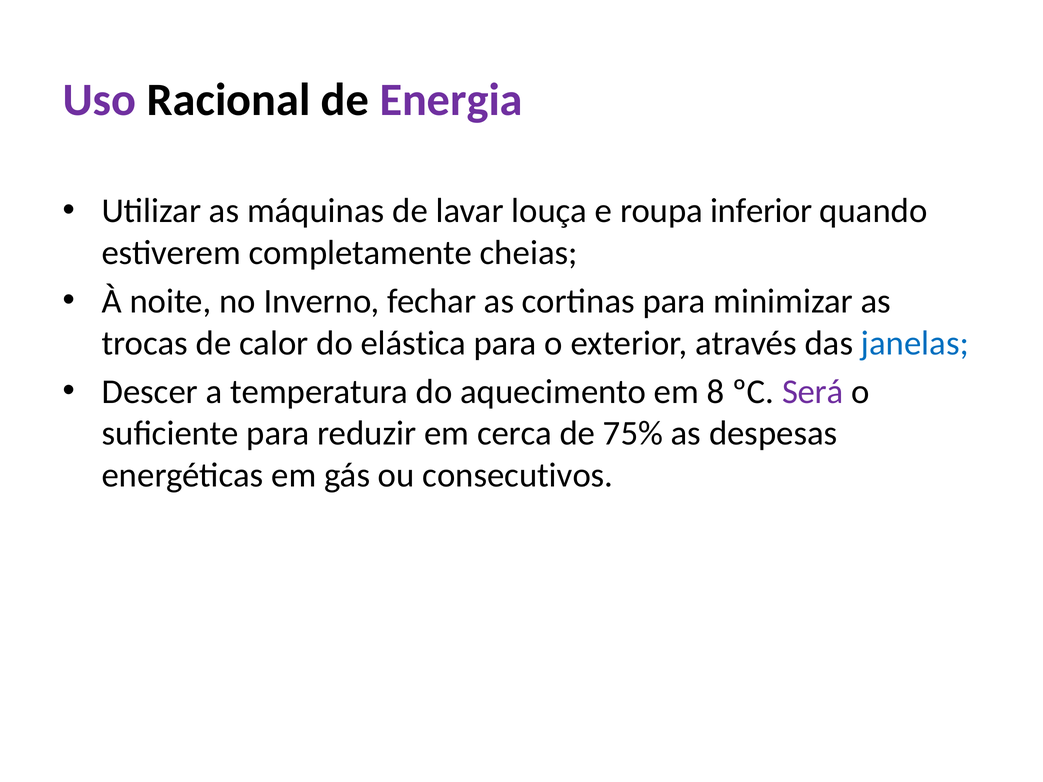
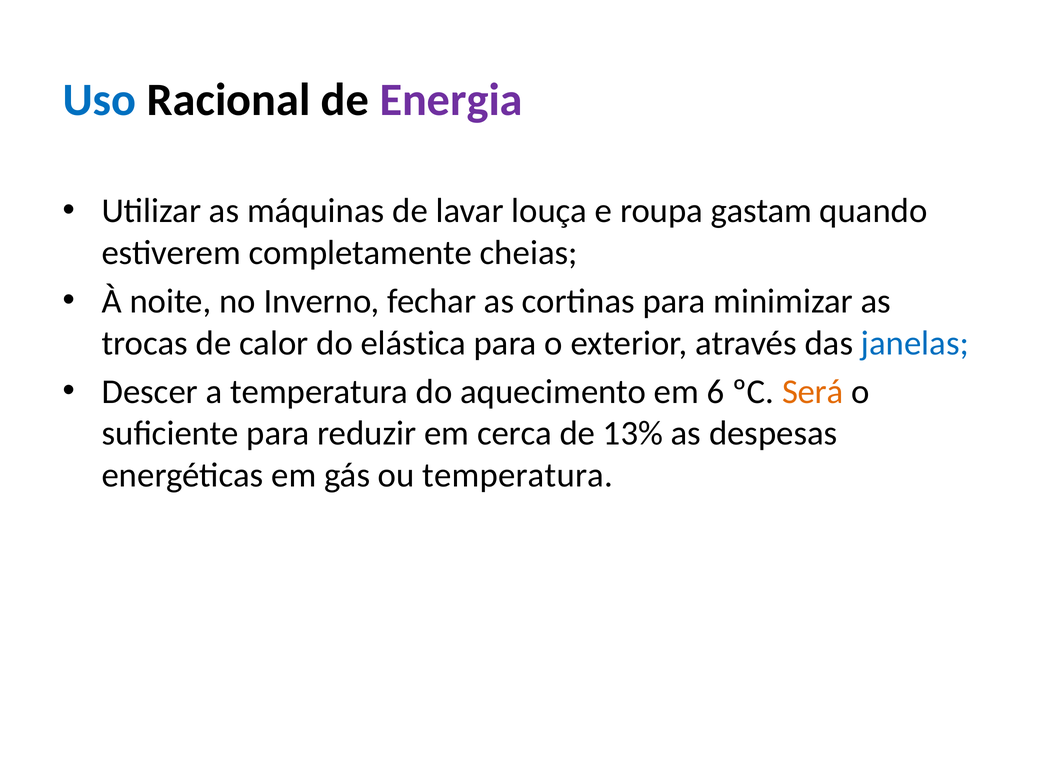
Uso colour: purple -> blue (99, 100)
inferior: inferior -> gastam (761, 211)
8: 8 -> 6 (716, 392)
Será colour: purple -> orange (813, 392)
75%: 75% -> 13% (633, 434)
ou consecutivos: consecutivos -> temperatura (518, 475)
